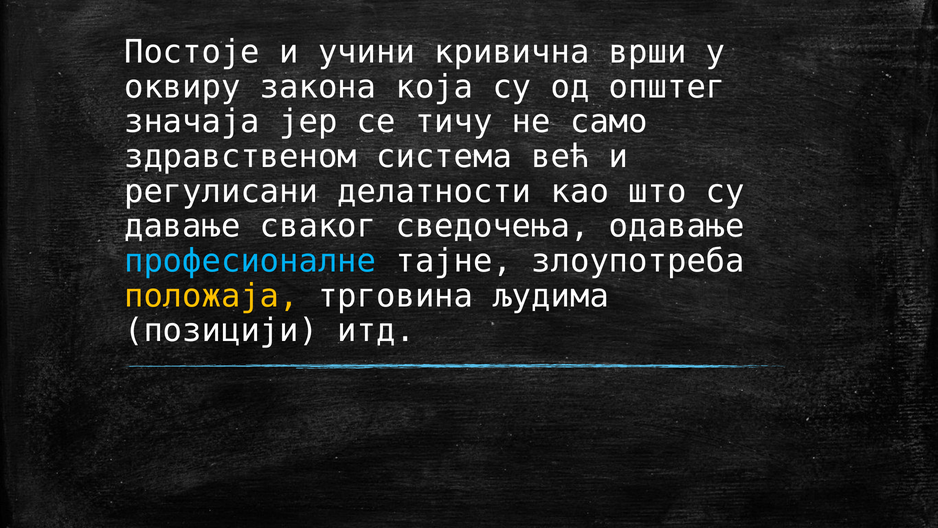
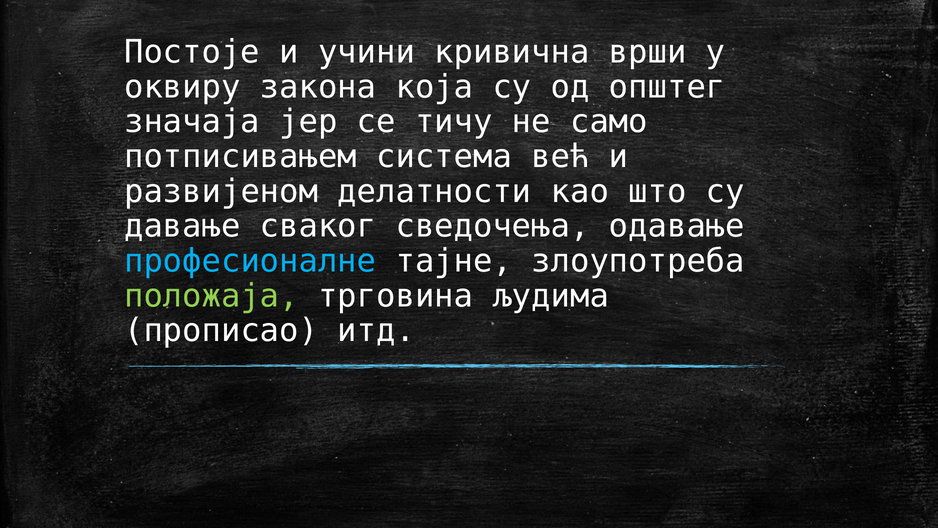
здравственом: здравственом -> потписивањем (241, 157)
регулисани: регулисани -> развијеном (221, 191)
положаја colour: yellow -> light green (211, 296)
позицији: позицији -> прописао (221, 331)
